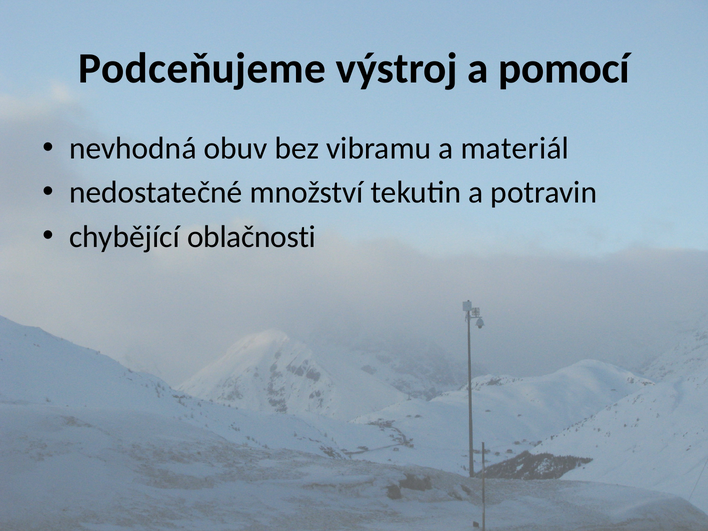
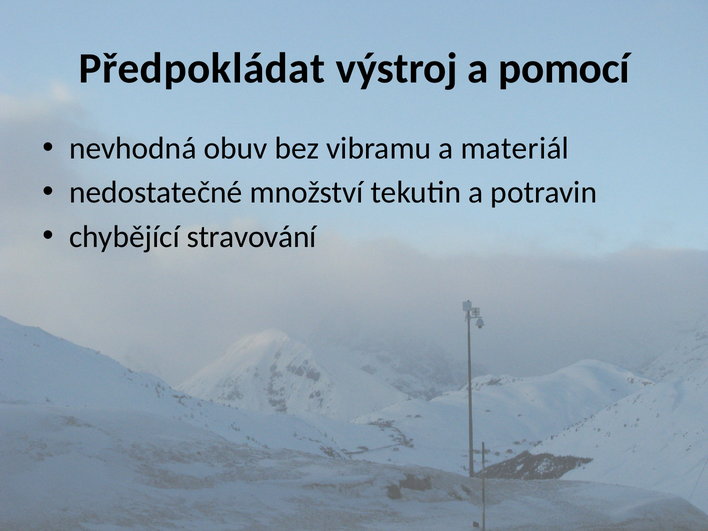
Podceňujeme: Podceňujeme -> Předpokládat (202, 69)
oblačnosti: oblačnosti -> stravování (252, 237)
